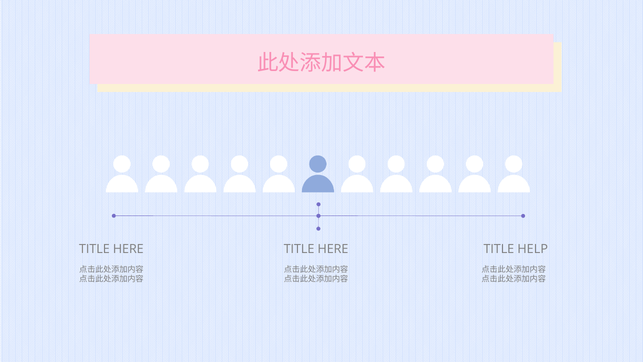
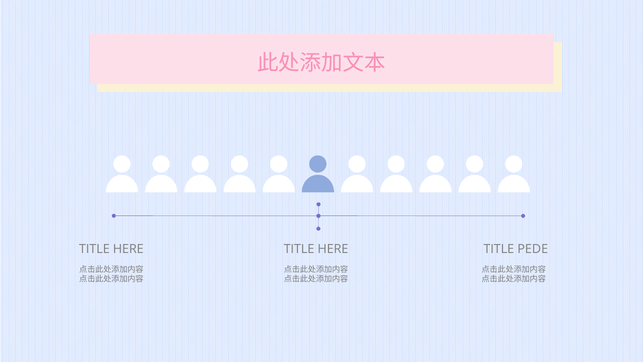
HELP: HELP -> PEDE (533, 249)
